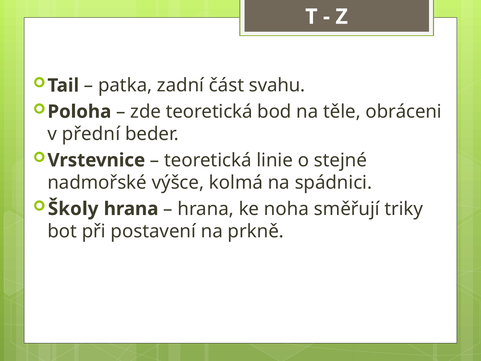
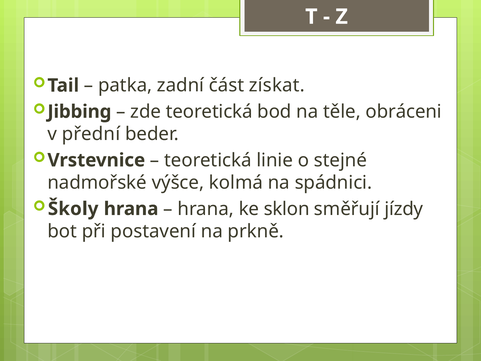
svahu: svahu -> získat (277, 85)
Poloha: Poloha -> Jibbing (79, 112)
noha: noha -> sklon (287, 209)
triky: triky -> jízdy (404, 209)
